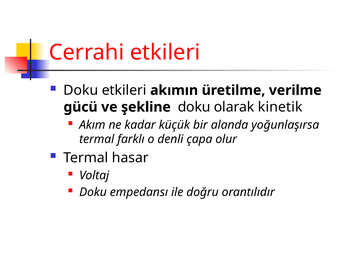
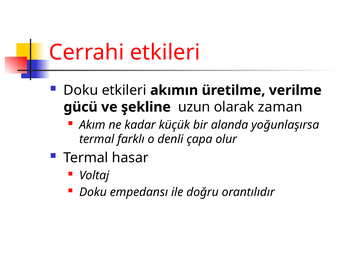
şekline doku: doku -> uzun (194, 107)
kinetik: kinetik -> zaman (280, 107)
